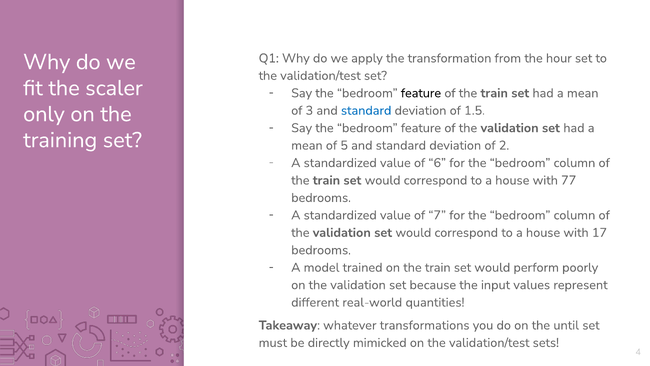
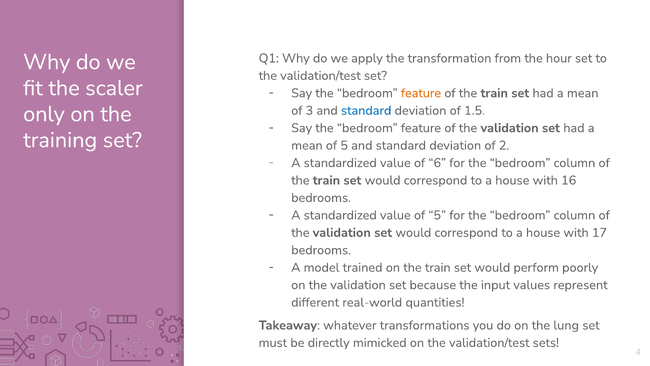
feature colour: black -> orange (421, 93)
77: 77 -> 16 (569, 180)
value of 7: 7 -> 5 (437, 215)
until: until -> lung (566, 325)
